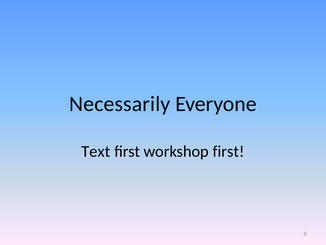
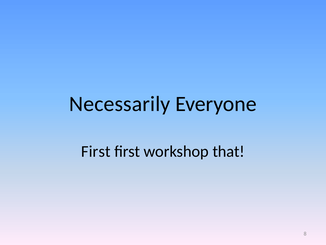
Text: Text -> First (96, 151)
workshop first: first -> that (229, 151)
